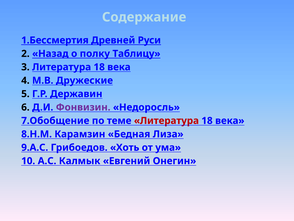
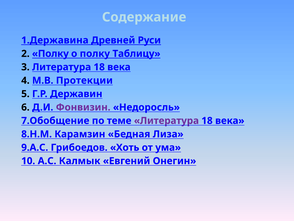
1.Бессмертия: 1.Бессмертия -> 1.Державина (55, 40)
2 Назад: Назад -> Полку (50, 54)
Дружеские: Дружеские -> Протекции (84, 80)
Литература colour: red -> purple (166, 120)
